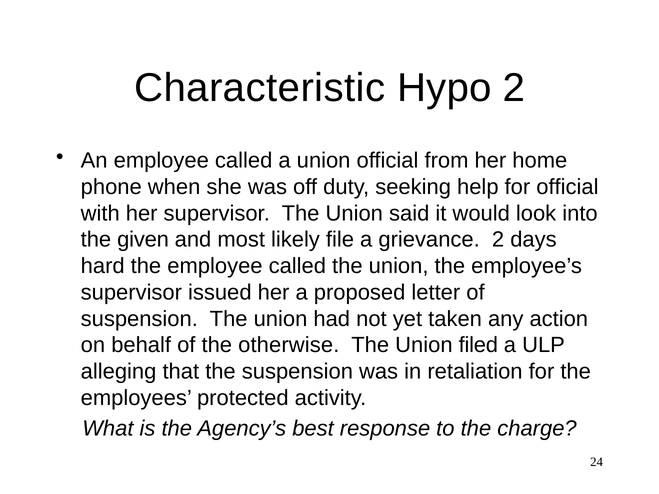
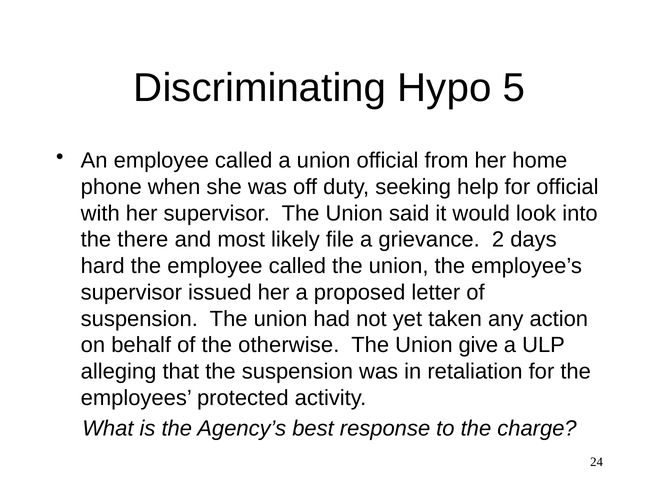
Characteristic: Characteristic -> Discriminating (260, 88)
Hypo 2: 2 -> 5 (514, 88)
given: given -> there (143, 240)
filed: filed -> give (478, 345)
